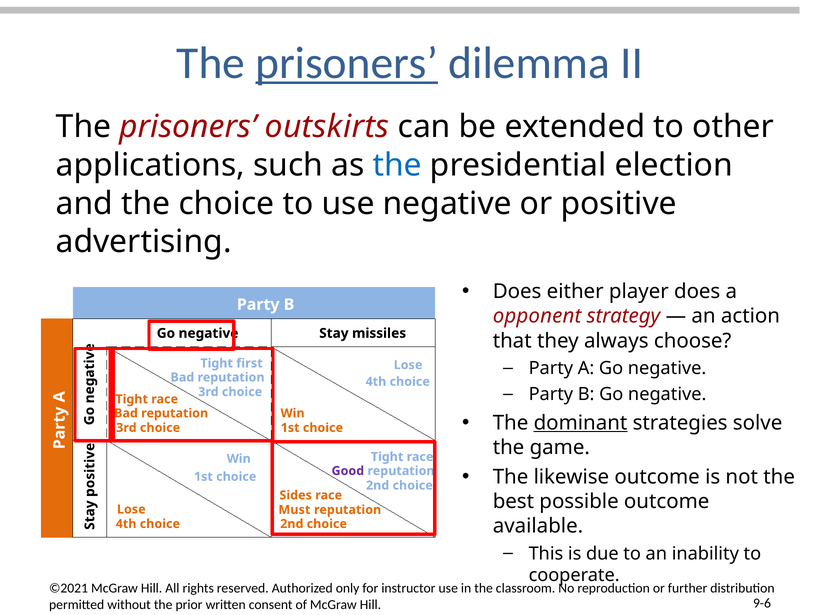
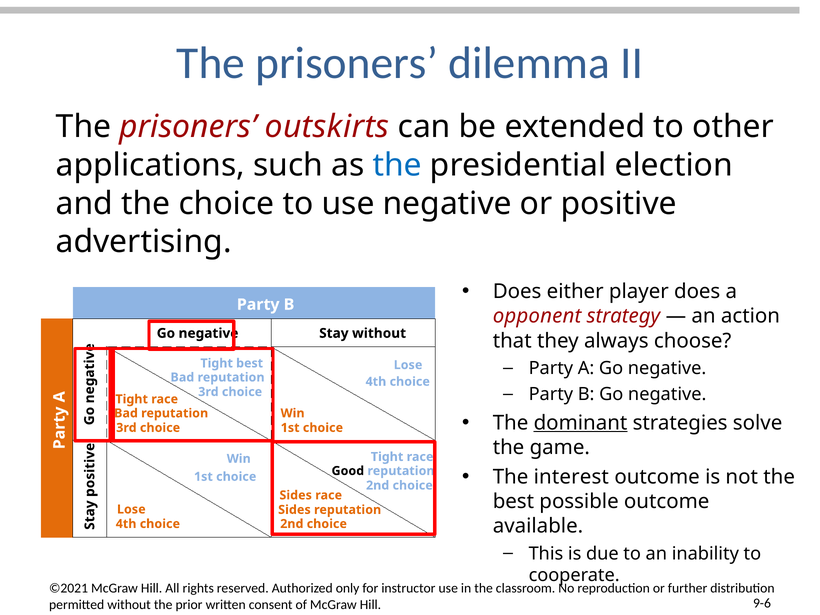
prisoners underline: present -> none (347, 63)
Stay missiles: missiles -> without (379, 333)
Tight first: first -> best (250, 363)
likewise: likewise -> interest (571, 477)
Good colour: purple -> black (348, 471)
Must: Must -> Sides (294, 510)
